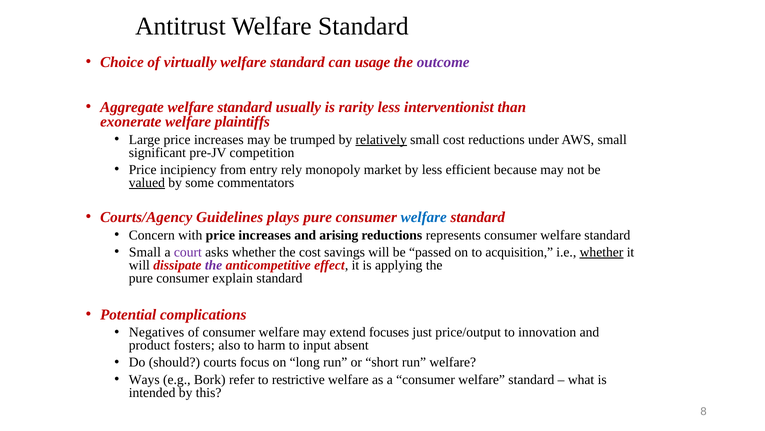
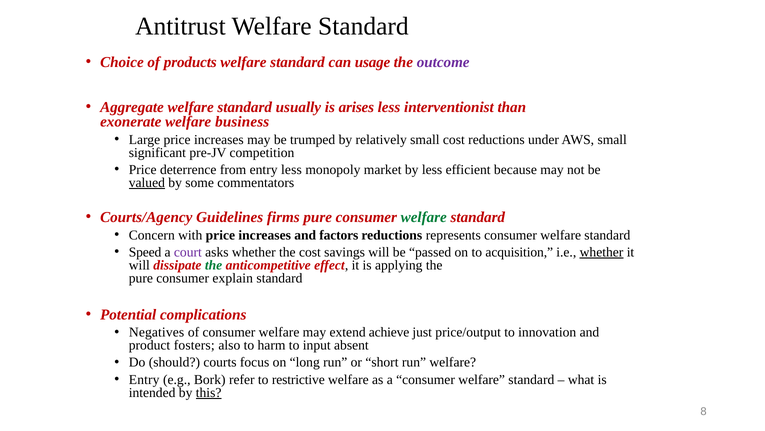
virtually: virtually -> products (190, 62)
rarity: rarity -> arises (356, 107)
plaintiffs: plaintiffs -> business (242, 122)
relatively underline: present -> none (381, 139)
incipiency: incipiency -> deterrence (188, 169)
entry rely: rely -> less (291, 169)
plays: plays -> firms (283, 217)
welfare colour: blue -> green (424, 217)
arising: arising -> factors (339, 235)
Small: Small -> Speed (145, 252)
the colour: purple -> green (214, 265)
focuses: focuses -> achieve (389, 332)
Ways: Ways -> Entry (144, 379)
this underline: none -> present (209, 392)
